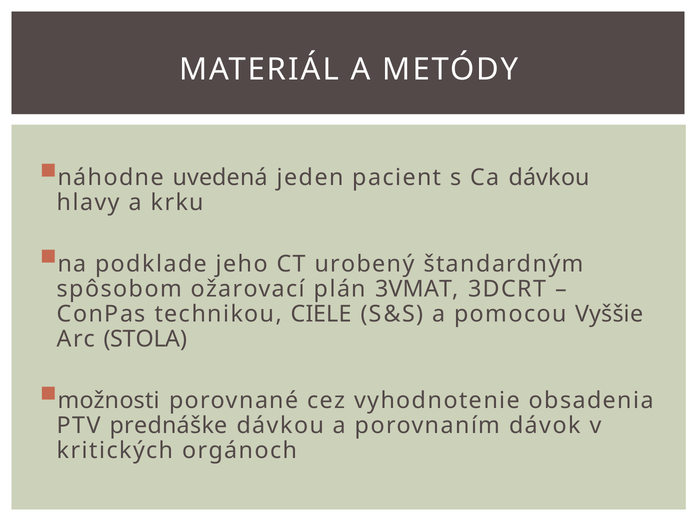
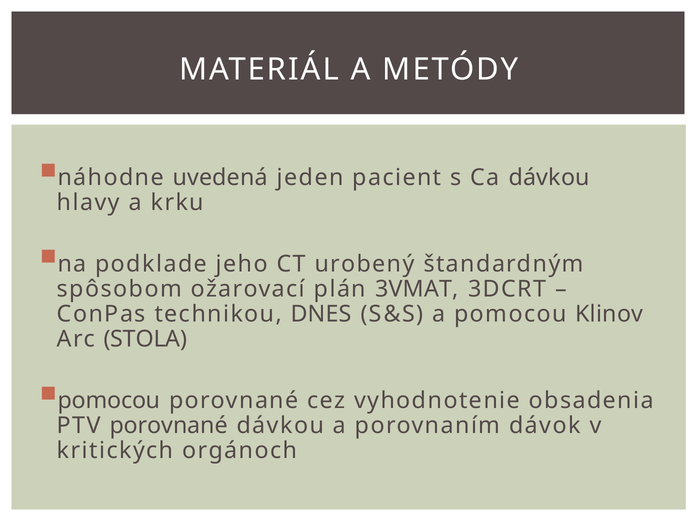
CIELE: CIELE -> DNES (321, 314)
Vyššie: Vyššie -> Klinov (609, 314)
možnosti: možnosti -> pomocou (109, 401)
PTV prednáške: prednáške -> porovnané (169, 426)
